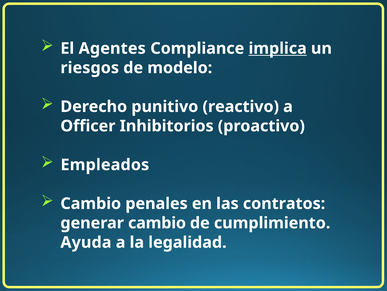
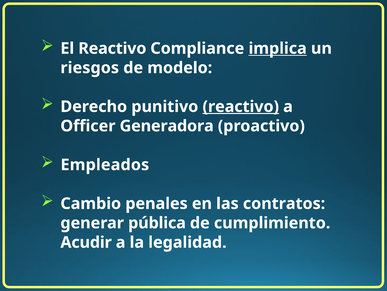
El Agentes: Agentes -> Reactivo (112, 48)
reactivo underline: none -> present (241, 106)
Inhibitorios: Inhibitorios -> Generadora (167, 126)
generar cambio: cambio -> pública (157, 222)
Ayuda: Ayuda -> Acudir (86, 242)
